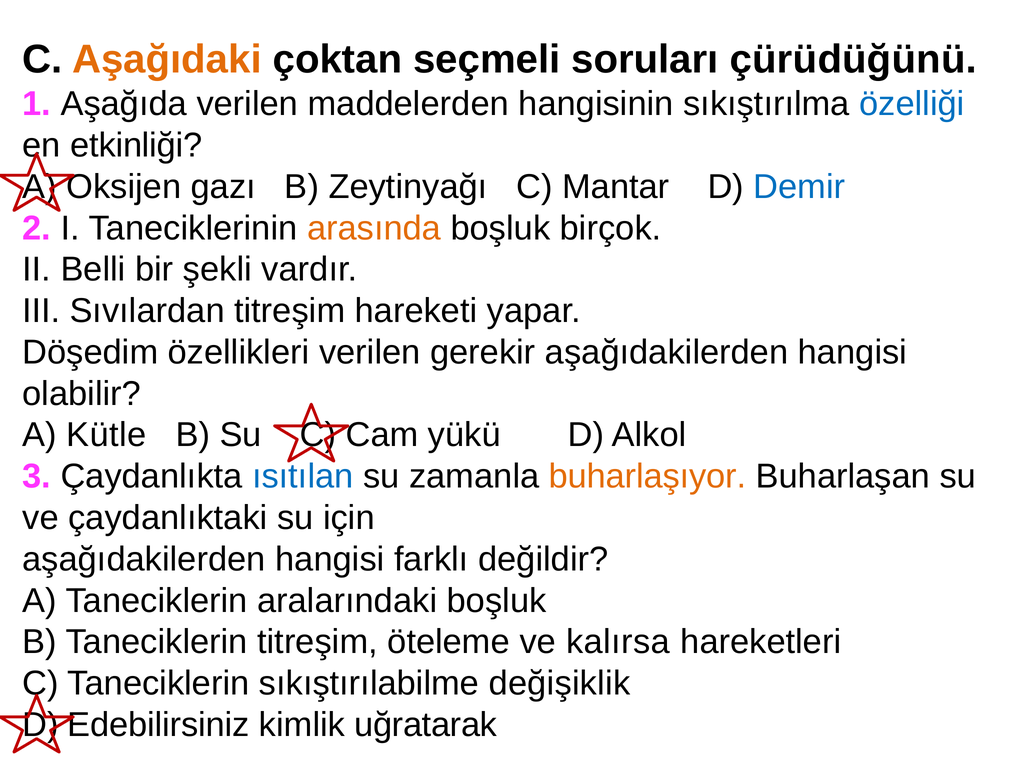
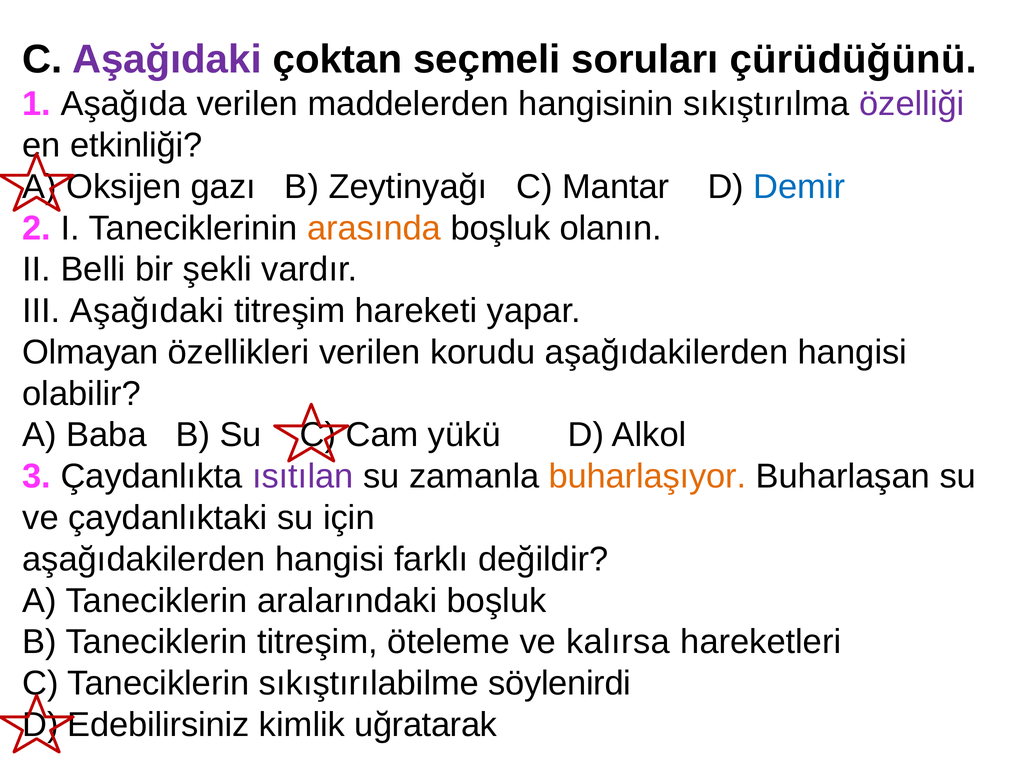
Aşağıdaki colour: orange -> purple (167, 60)
özelliği colour: blue -> purple (912, 104)
birçok: birçok -> olanın (611, 228)
III Sıvılardan: Sıvılardan -> Aşağıdaki (147, 311)
Döşedim: Döşedim -> Olmayan (90, 352)
gerekir: gerekir -> korudu (483, 352)
Kütle: Kütle -> Baba (107, 435)
ısıtılan colour: blue -> purple (303, 476)
değişiklik: değişiklik -> söylenirdi (560, 683)
